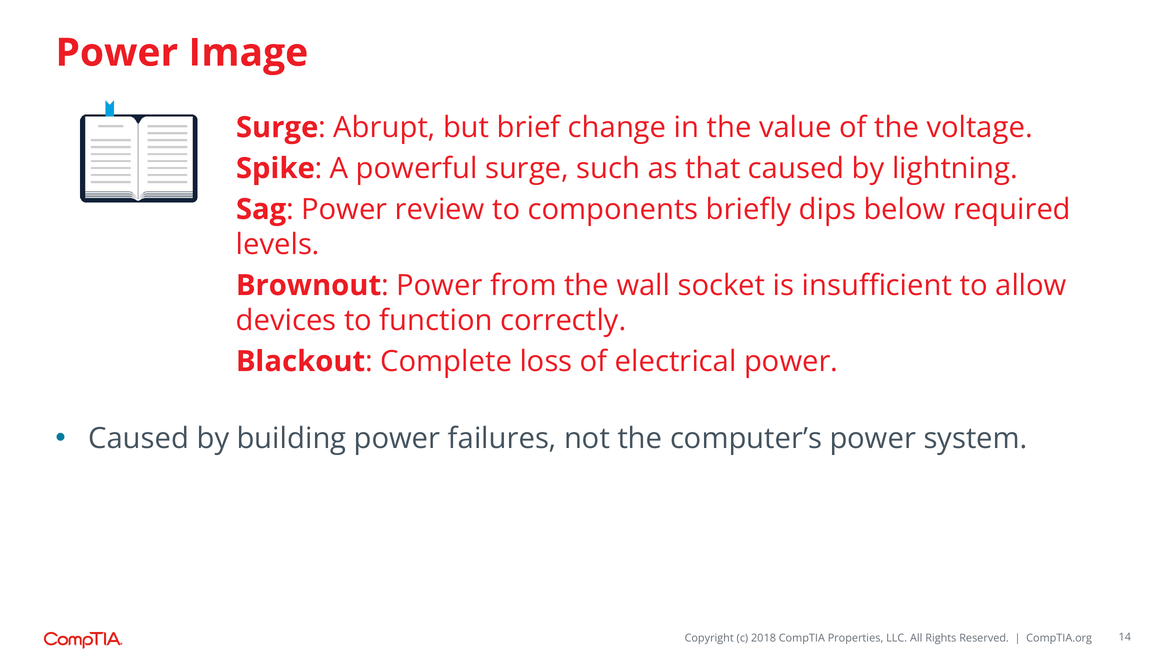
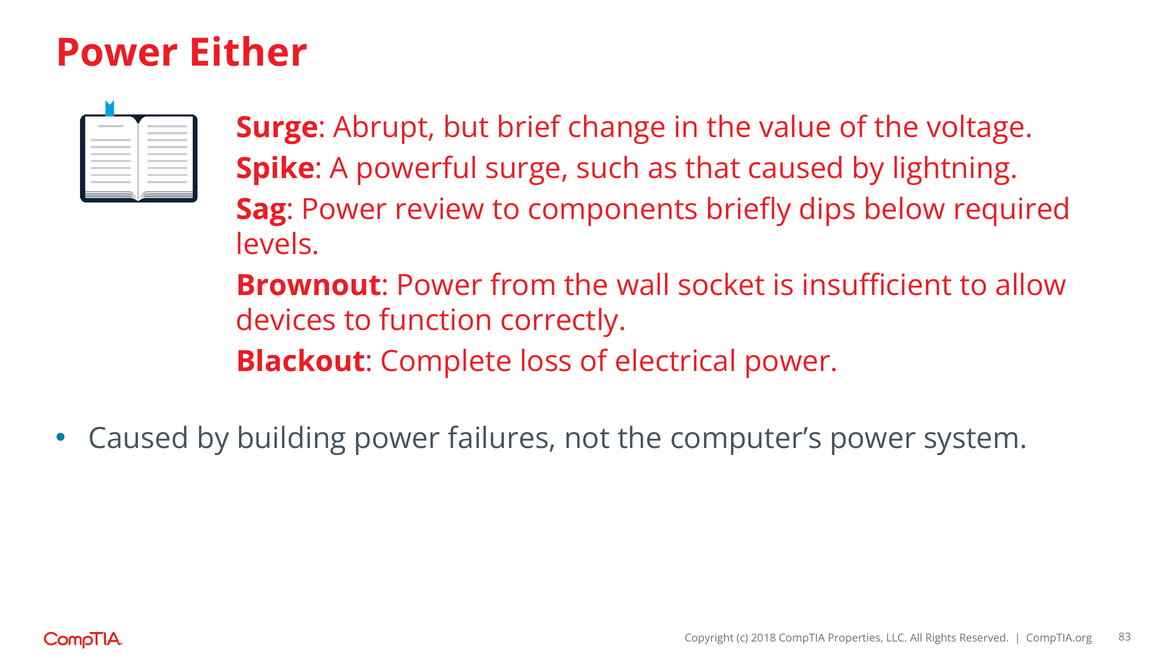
Image: Image -> Either (248, 53)
14: 14 -> 83 (1125, 638)
